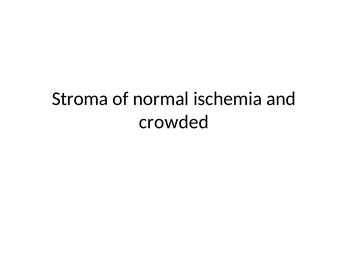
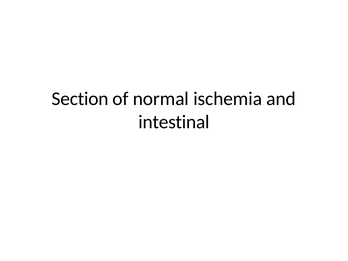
Stroma: Stroma -> Section (80, 99)
crowded: crowded -> intestinal (174, 122)
